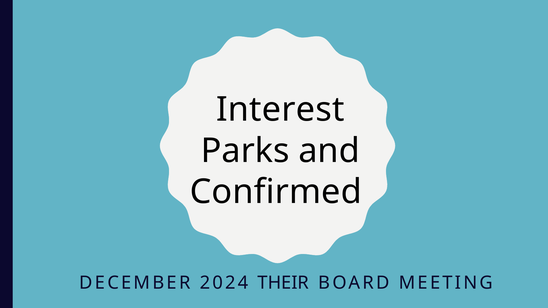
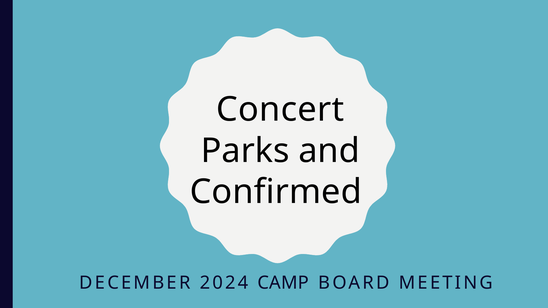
Interest: Interest -> Concert (280, 110)
THEIR: THEIR -> CAMP (283, 283)
